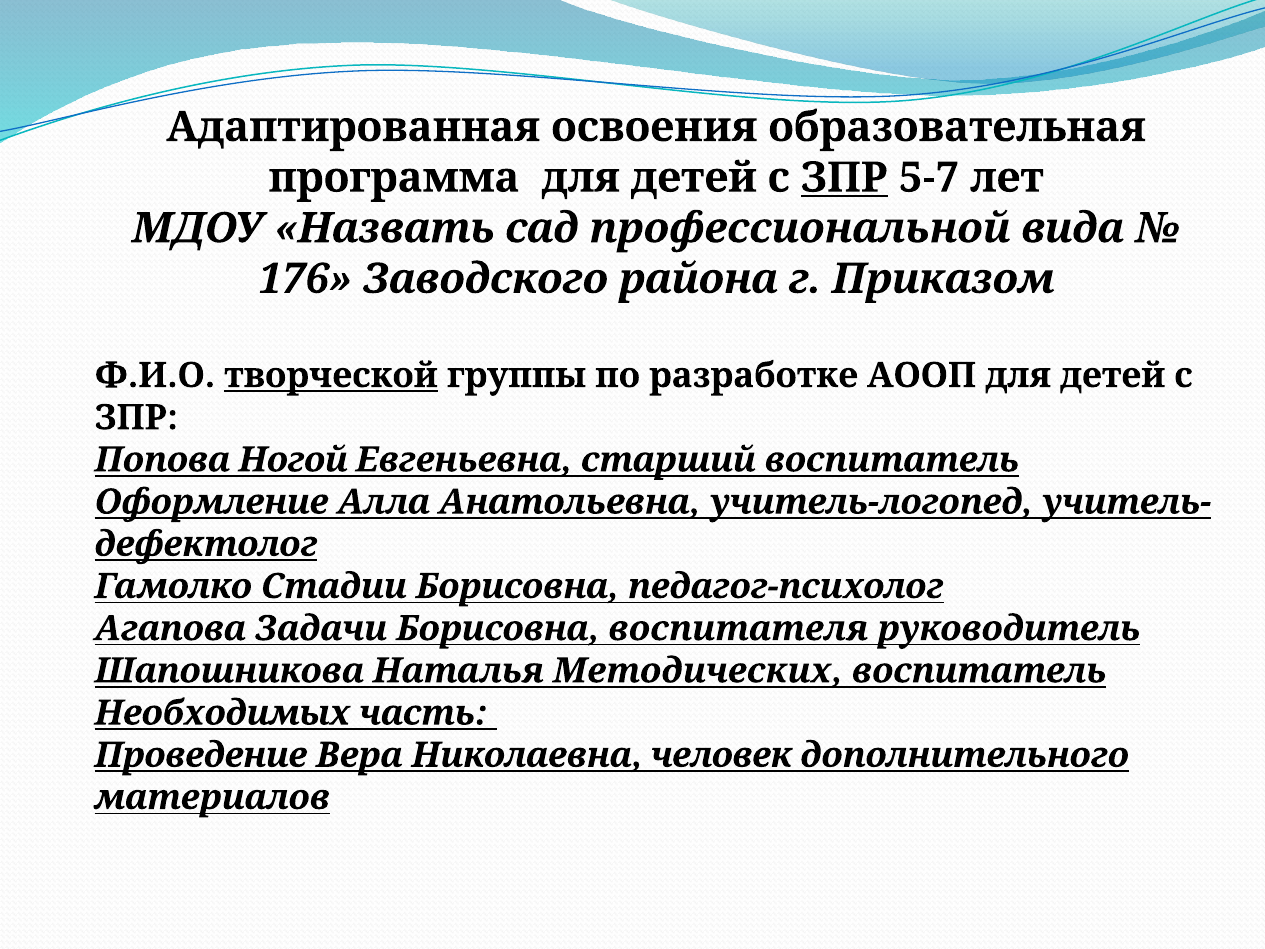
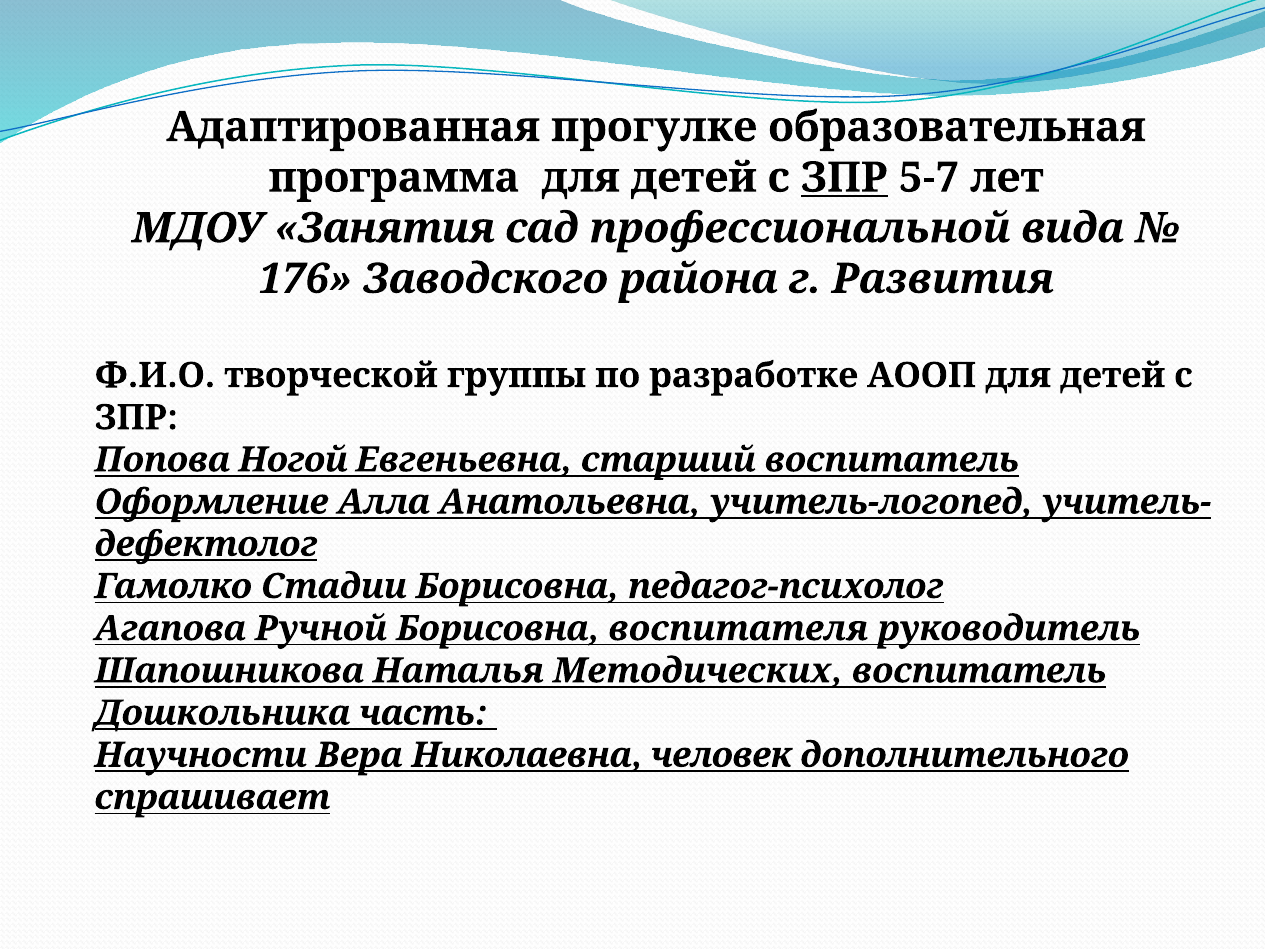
освоения: освоения -> прогулке (654, 127)
Назвать: Назвать -> Занятия (385, 228)
Приказом: Приказом -> Развития (943, 279)
творческой underline: present -> none (331, 375)
Задачи: Задачи -> Ручной (321, 628)
Необходимых: Необходимых -> Дошкольника (223, 713)
Проведение: Проведение -> Научности (201, 755)
материалов: материалов -> спрашивает (212, 797)
